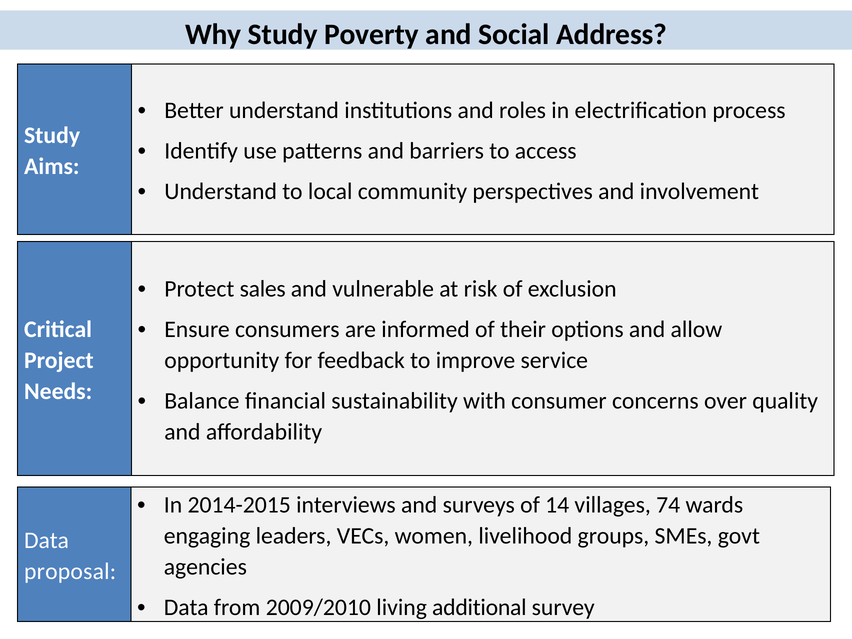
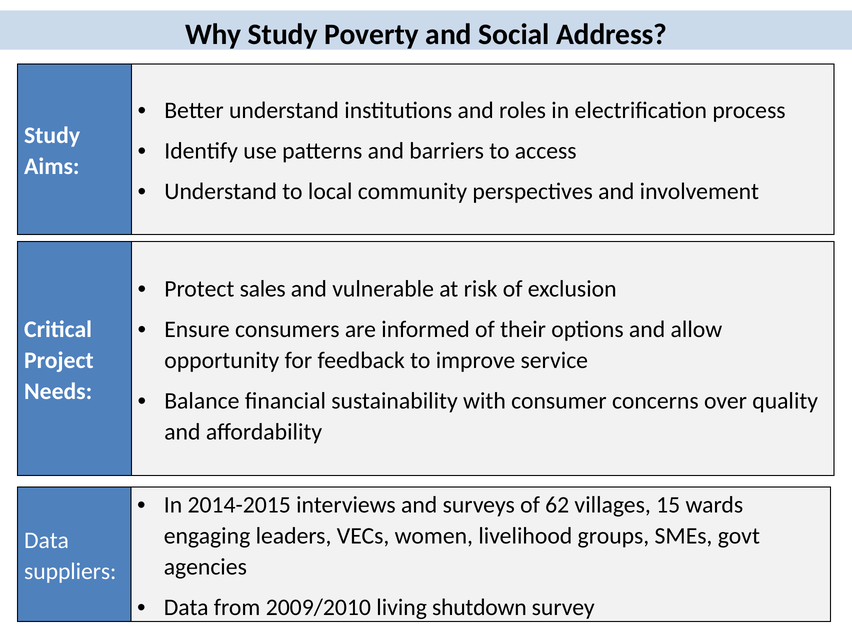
14: 14 -> 62 (557, 505)
74: 74 -> 15 (668, 505)
proposal: proposal -> suppliers (70, 572)
additional: additional -> shutdown (479, 607)
